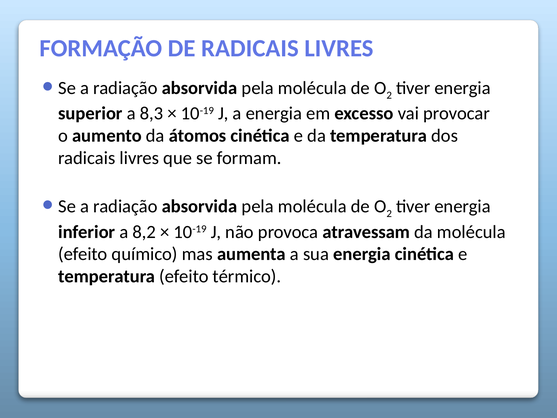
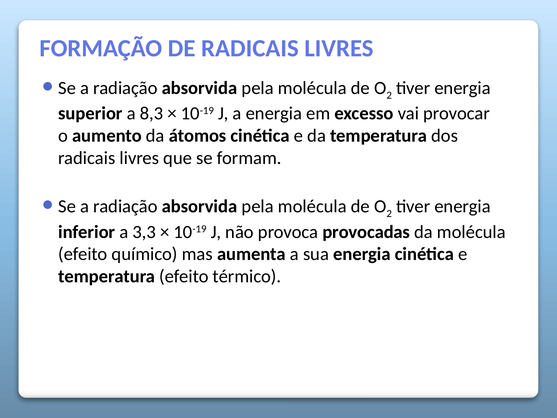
8,2: 8,2 -> 3,3 (144, 232)
atravessam: atravessam -> provocadas (366, 232)
